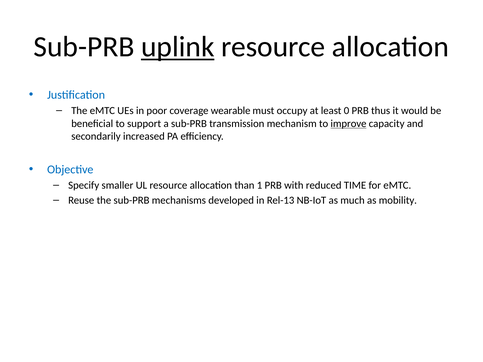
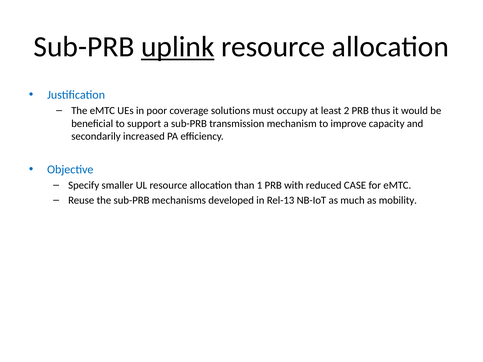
wearable: wearable -> solutions (231, 111)
0: 0 -> 2 (347, 111)
improve underline: present -> none (349, 124)
TIME: TIME -> CASE (355, 185)
